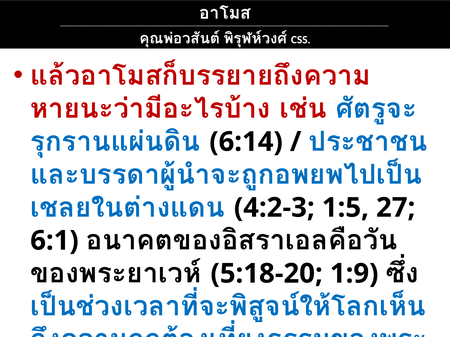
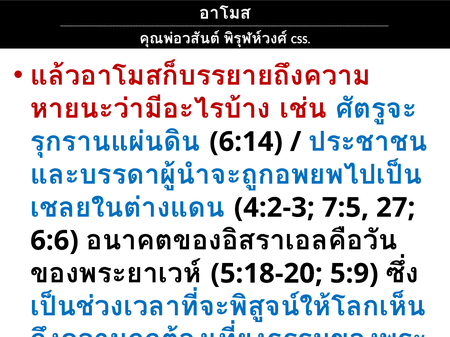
1:5: 1:5 -> 7:5 (345, 208)
6:1: 6:1 -> 6:6 (54, 241)
1:9: 1:9 -> 5:9 (354, 274)
